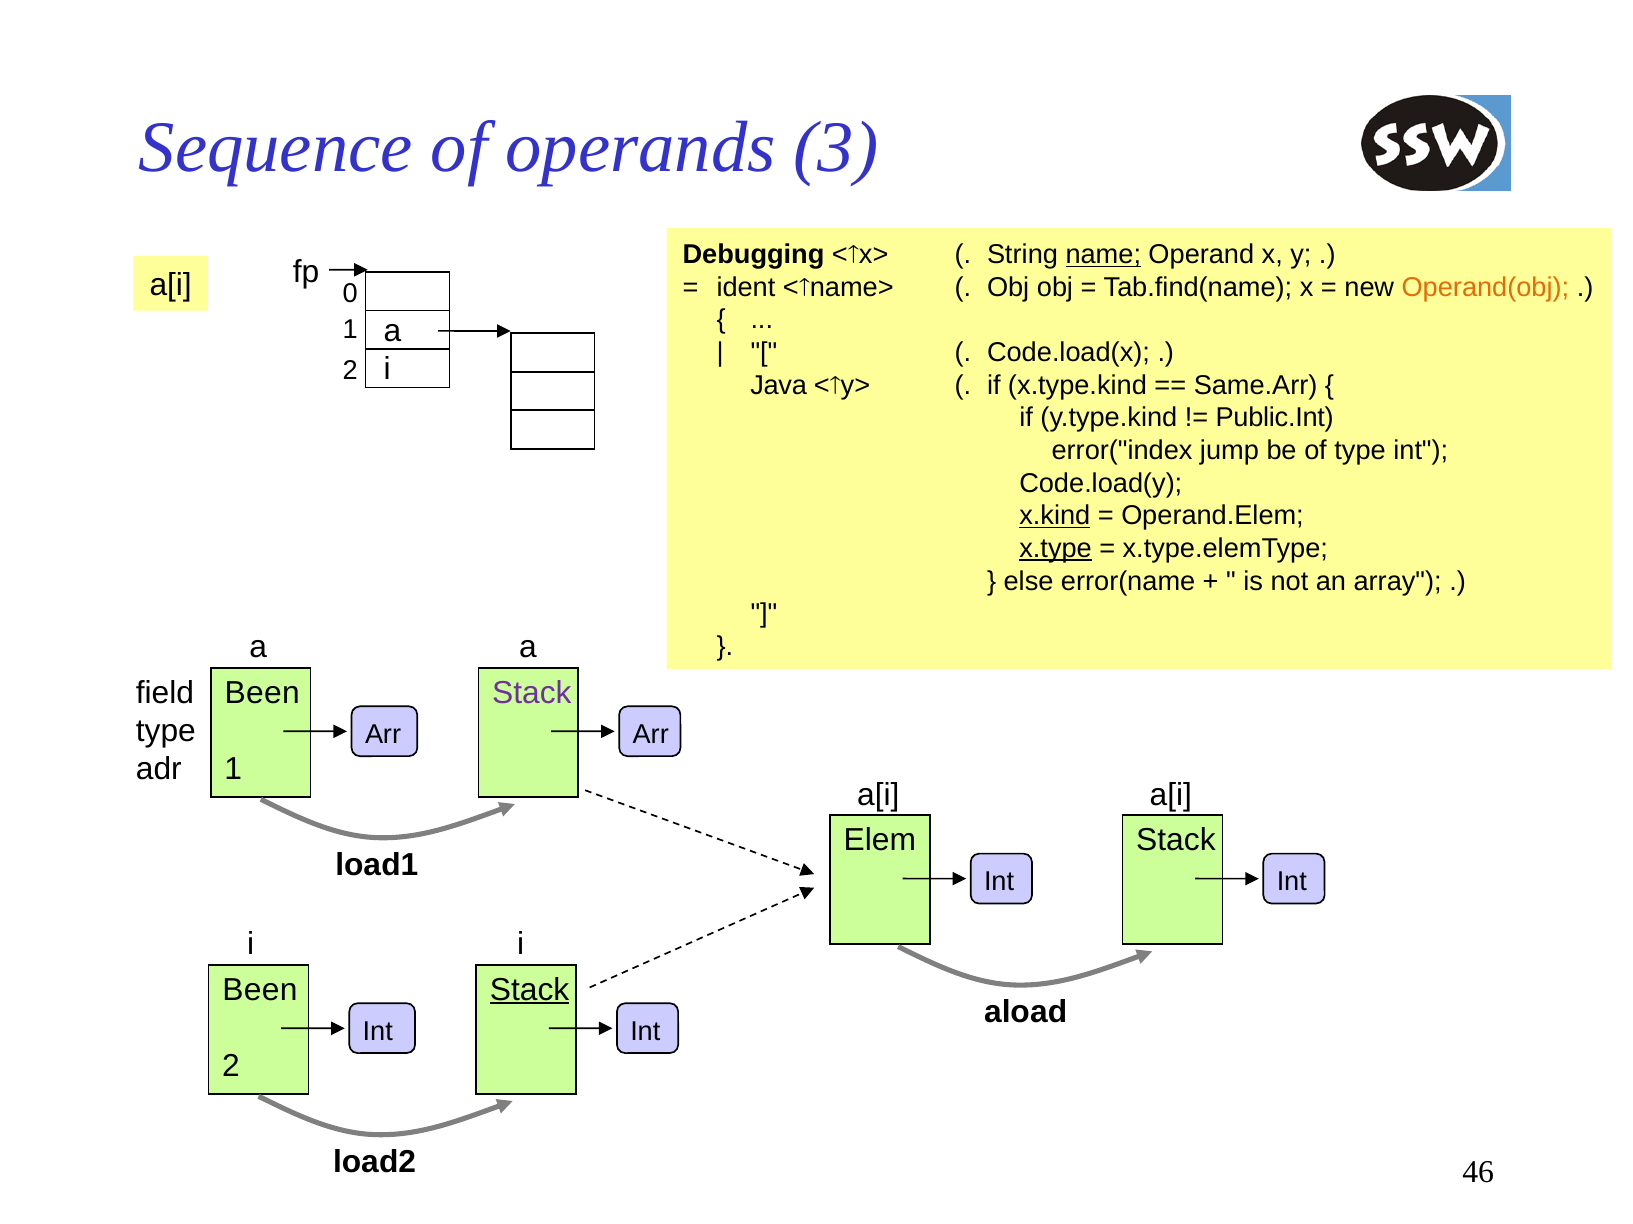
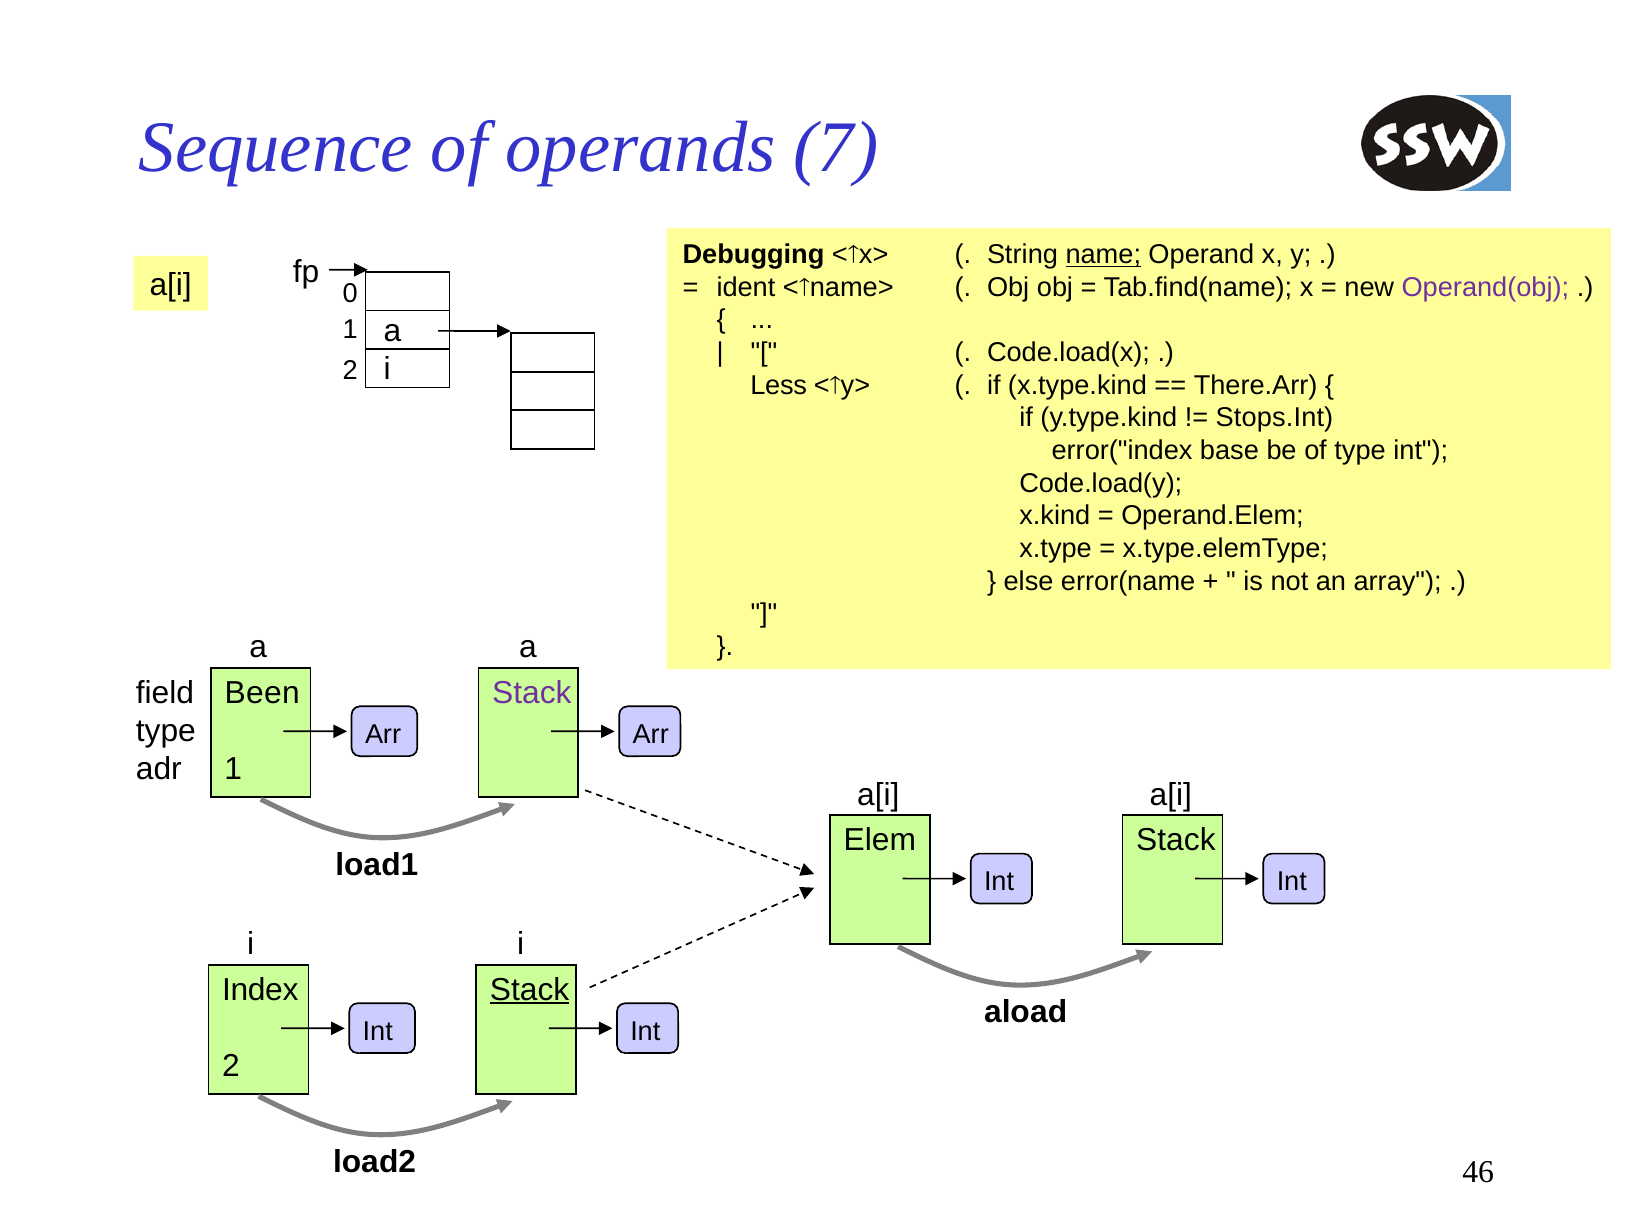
3: 3 -> 7 (836, 148)
Operand(obj colour: orange -> purple (1485, 288)
Java: Java -> Less (779, 386)
Same.Arr: Same.Arr -> There.Arr (1256, 386)
Public.Int: Public.Int -> Stops.Int (1274, 418)
jump: jump -> base (1229, 451)
x.kind underline: present -> none (1055, 516)
x.type underline: present -> none (1056, 549)
Been: Been -> Index (260, 990)
